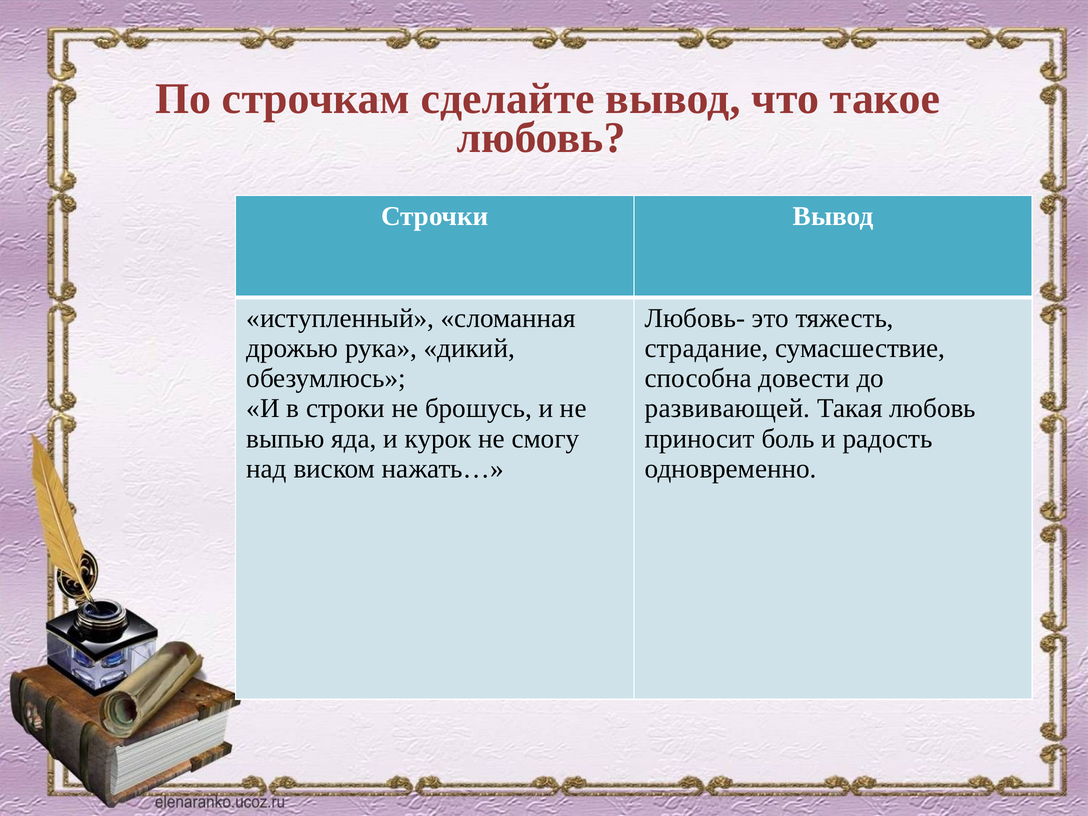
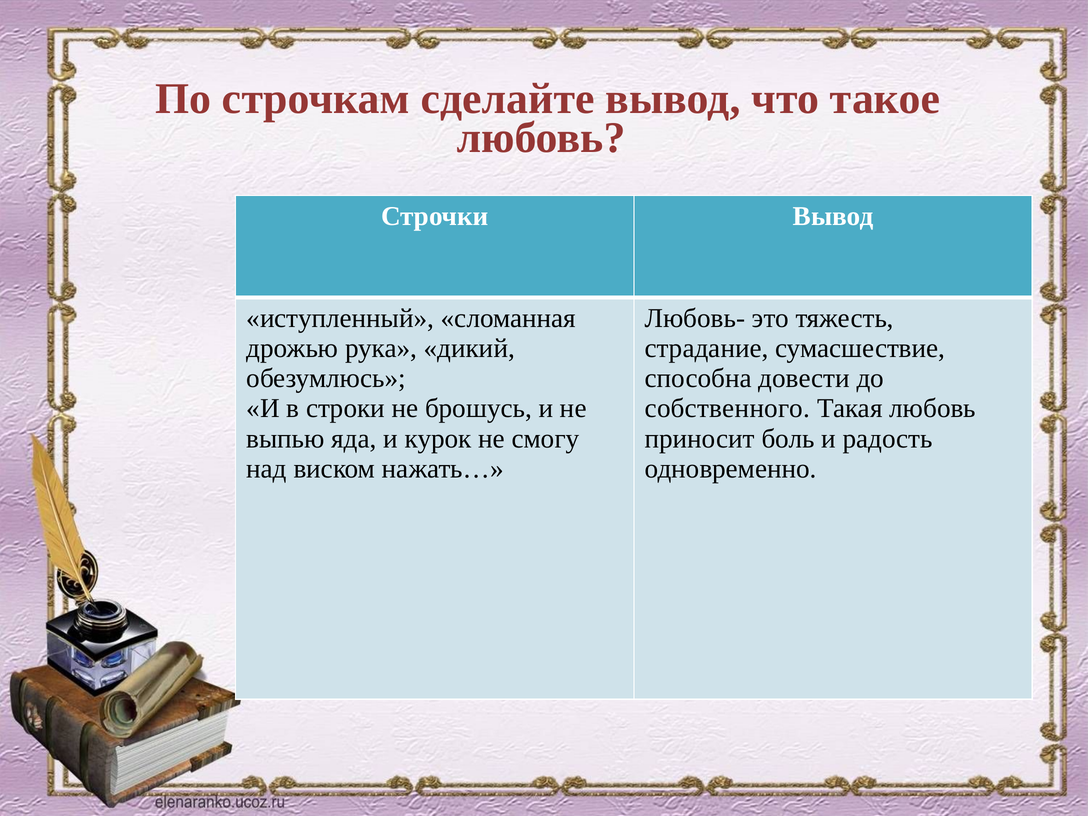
развивающей: развивающей -> собственного (727, 408)
